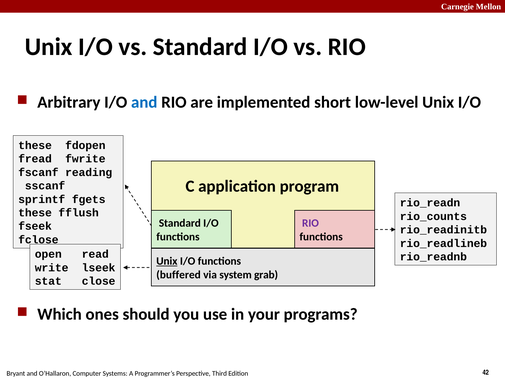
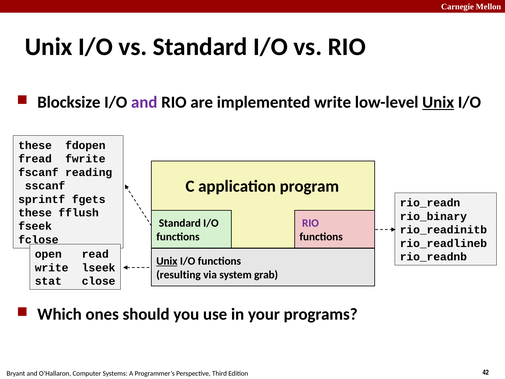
Arbitrary: Arbitrary -> Blocksize (69, 102)
and colour: blue -> purple (144, 102)
implemented short: short -> write (333, 102)
Unix underline: none -> present (438, 102)
rio_counts: rio_counts -> rio_binary (433, 216)
buffered: buffered -> resulting (179, 274)
